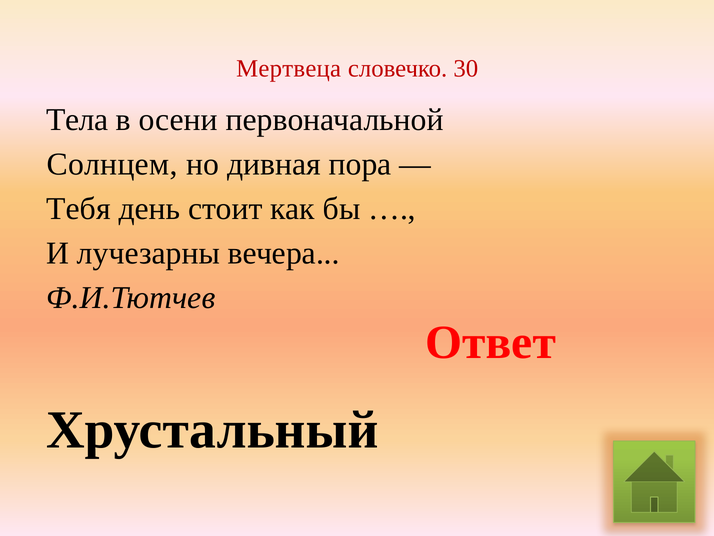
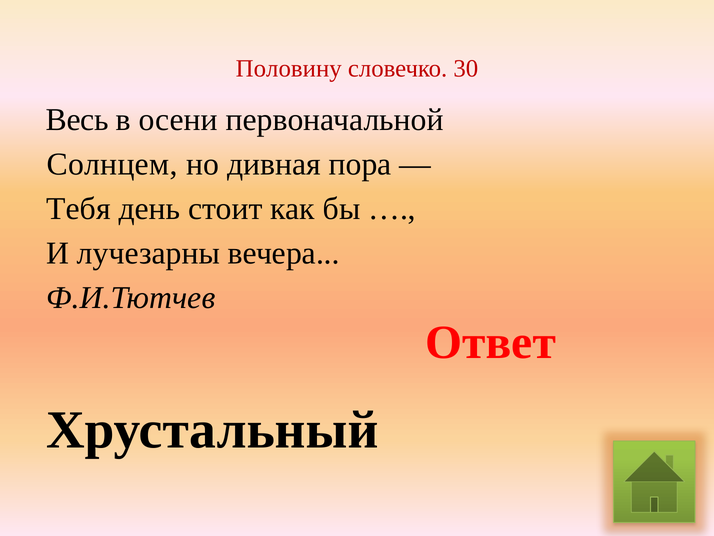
Мертвеца: Мертвеца -> Половину (289, 68)
Тела: Тела -> Весь (77, 120)
